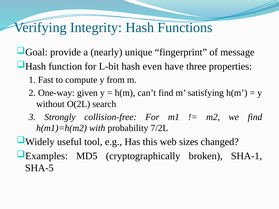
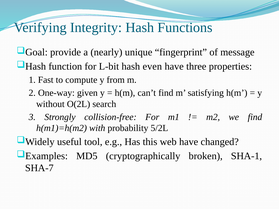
7/2L: 7/2L -> 5/2L (159, 128)
web sizes: sizes -> have (189, 142)
SHA-5: SHA-5 -> SHA-7 (39, 168)
